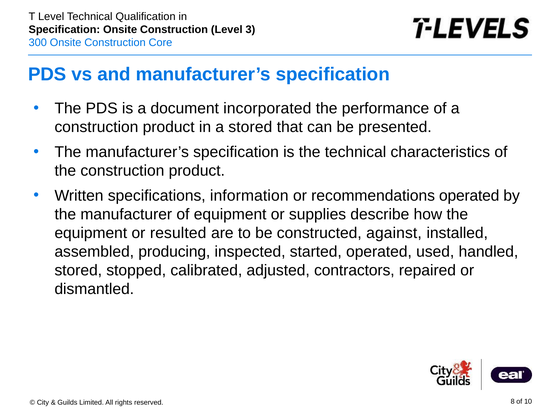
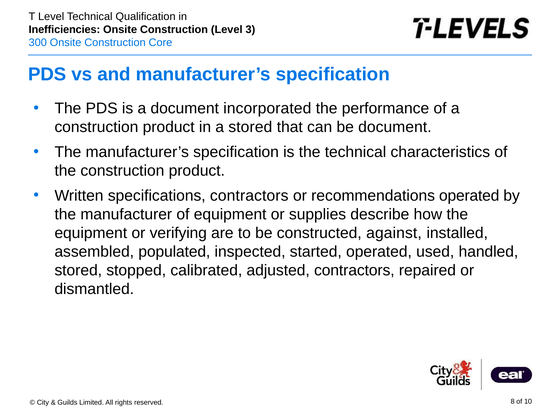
Specification: Specification -> Inefficiencies (64, 30)
be presented: presented -> document (395, 127)
specifications information: information -> contractors (249, 196)
resulted: resulted -> verifying (178, 233)
producing: producing -> populated (174, 252)
